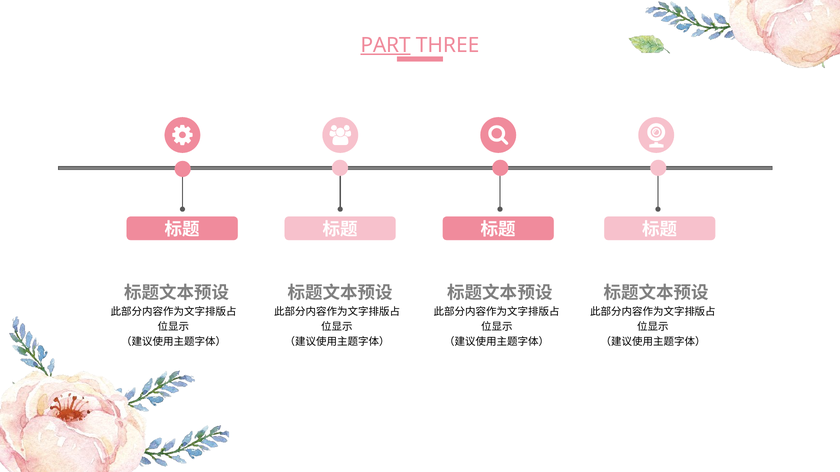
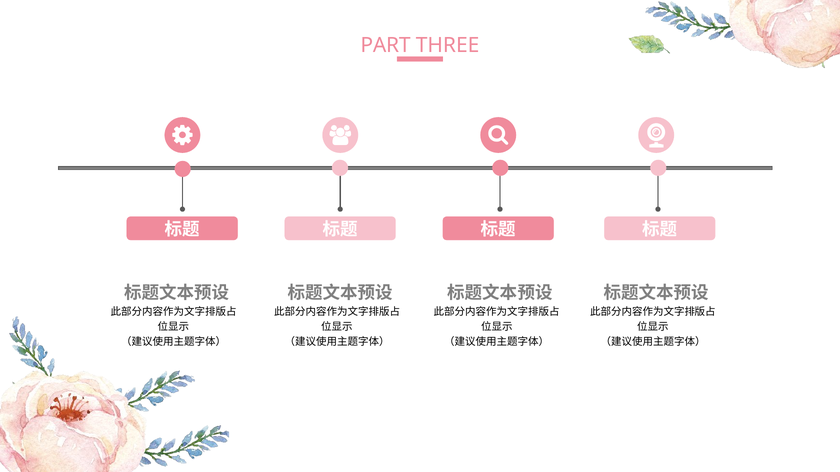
PART underline: present -> none (386, 45)
